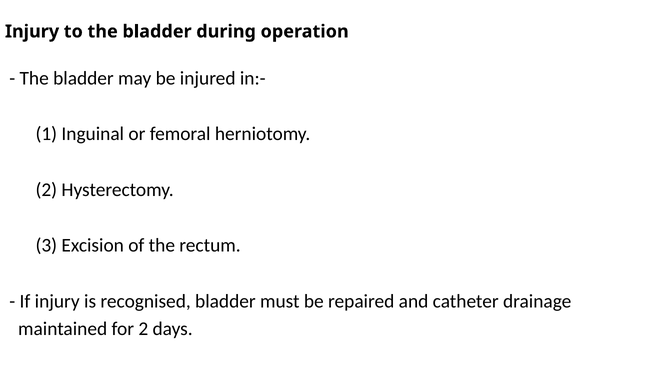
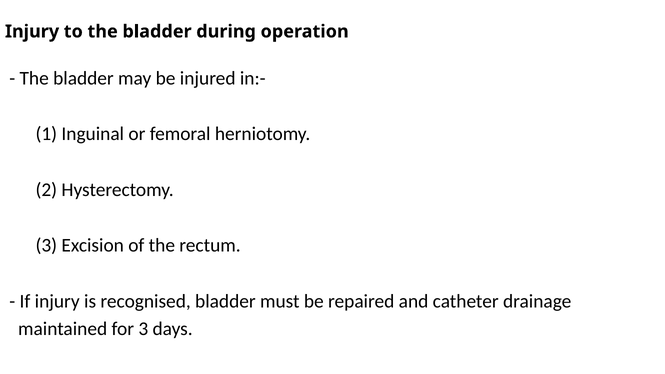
for 2: 2 -> 3 (143, 329)
